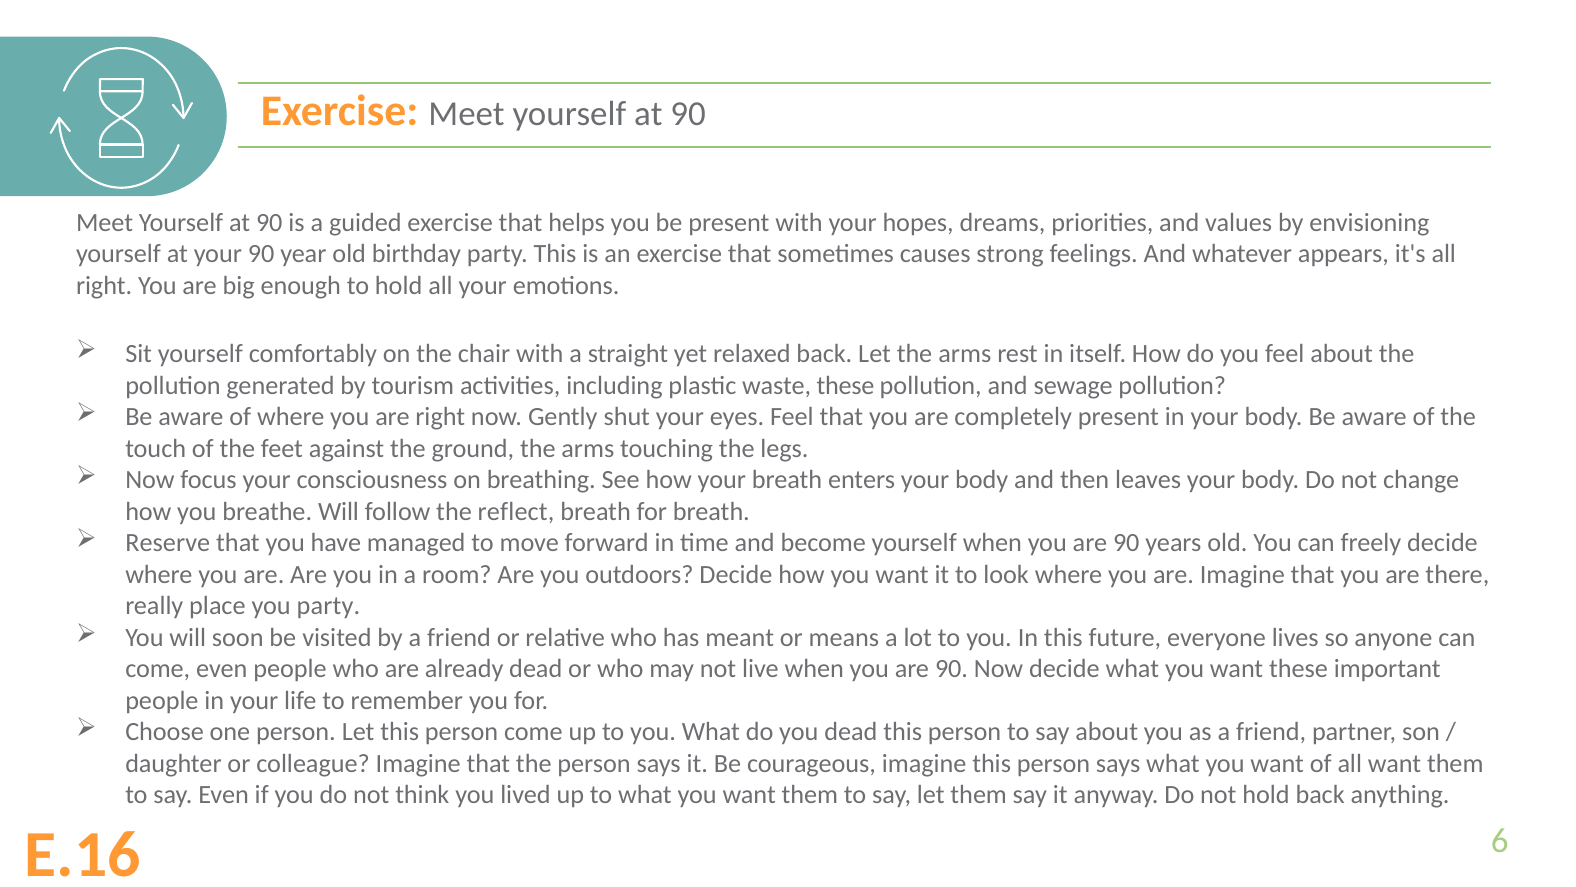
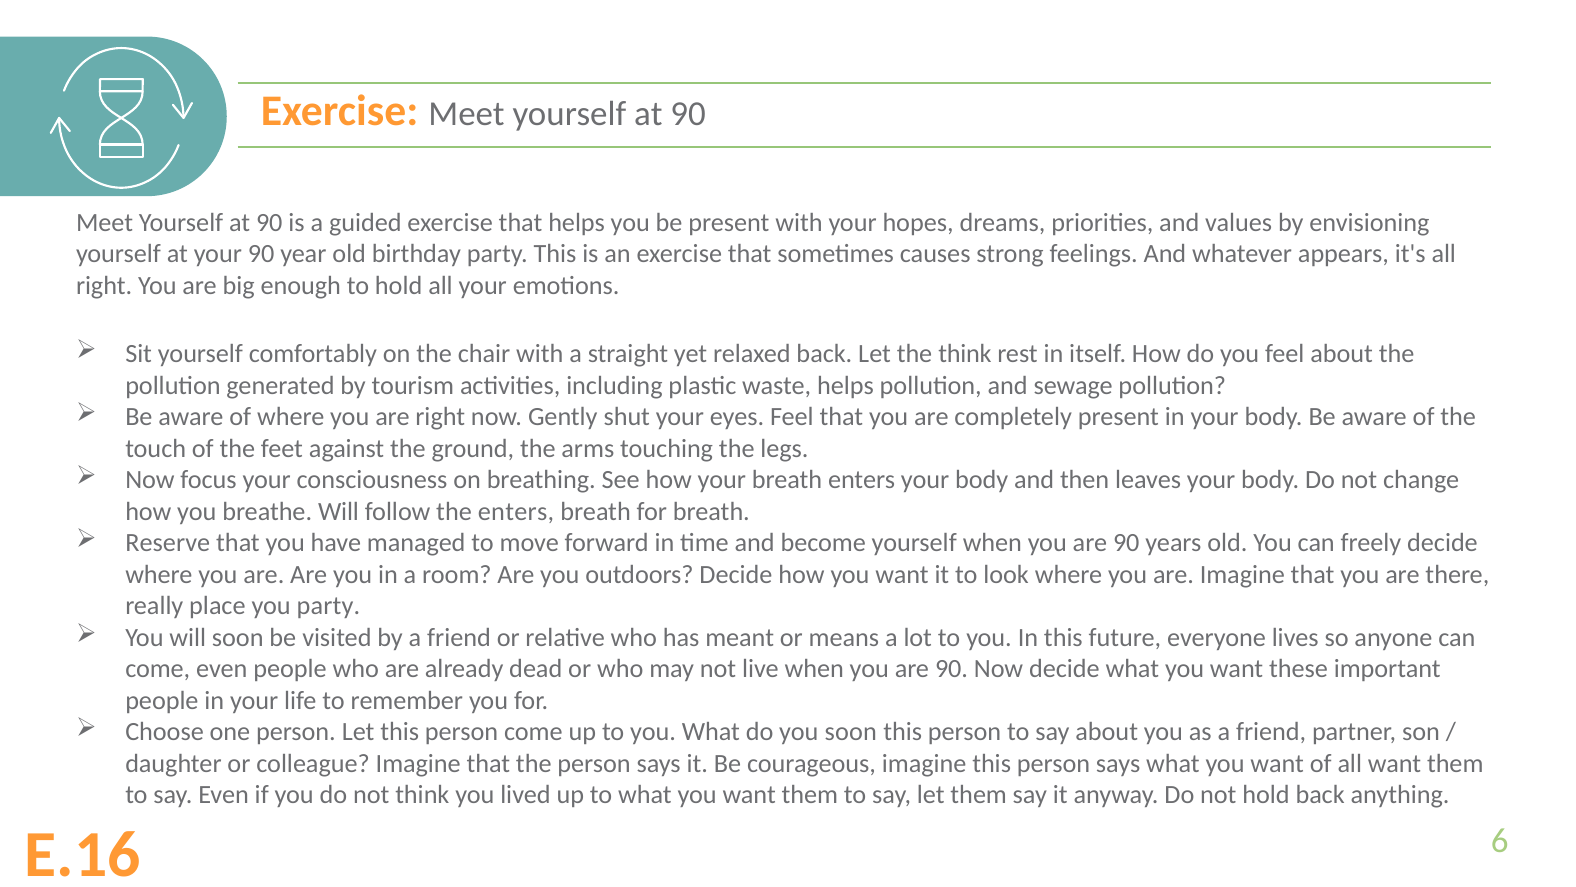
Let the arms: arms -> think (965, 354)
waste these: these -> helps (845, 385)
the reflect: reflect -> enters (516, 511)
you dead: dead -> soon (851, 732)
